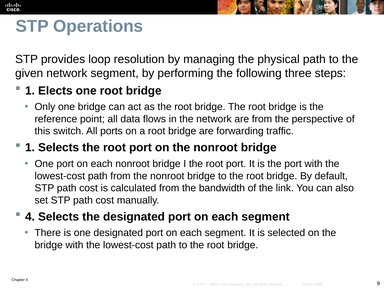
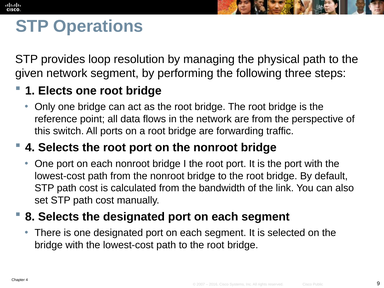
1: 1 -> 4 (30, 148)
4: 4 -> 8 (30, 217)
